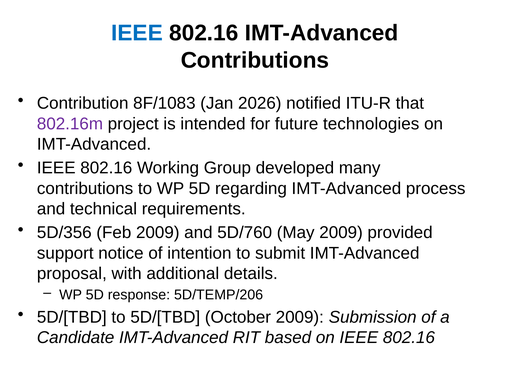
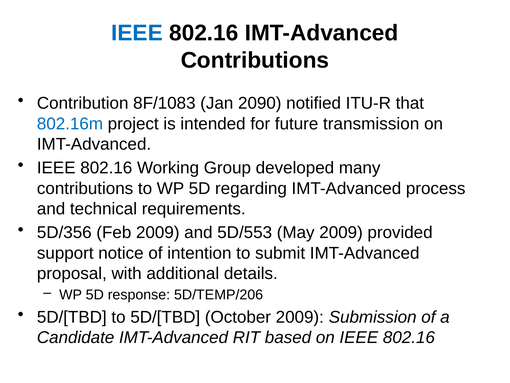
2026: 2026 -> 2090 (260, 103)
802.16m colour: purple -> blue (70, 124)
technologies: technologies -> transmission (371, 124)
5D/760: 5D/760 -> 5D/553 (245, 232)
